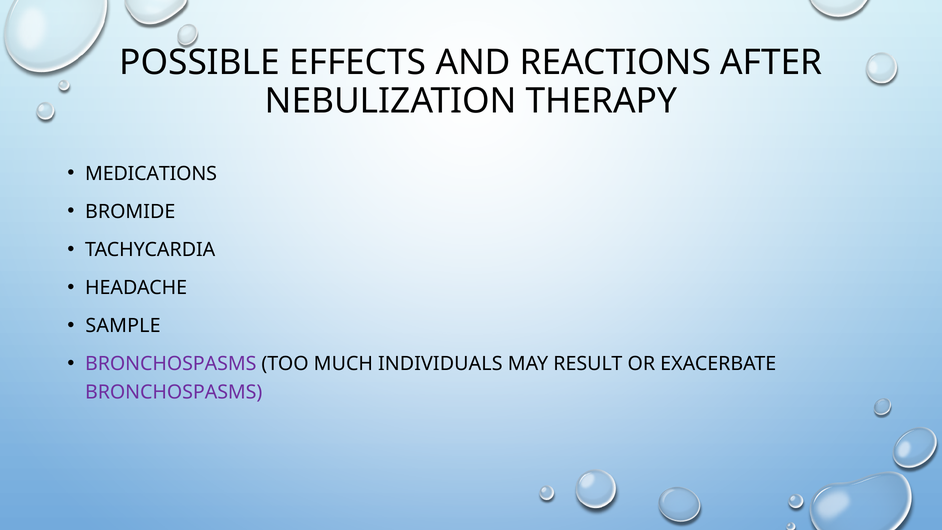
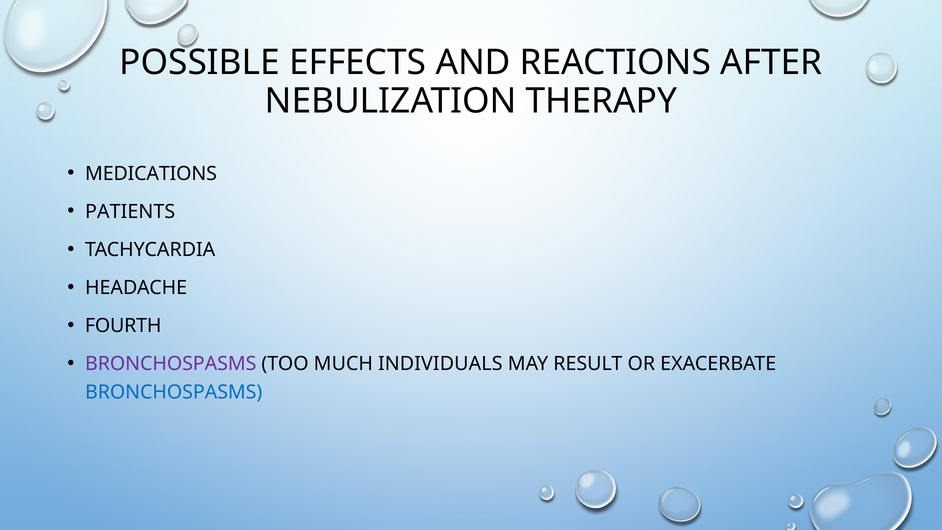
BROMIDE: BROMIDE -> PATIENTS (130, 212)
SAMPLE: SAMPLE -> FOURTH (123, 326)
BRONCHOSPASMS colour: purple -> blue (174, 392)
